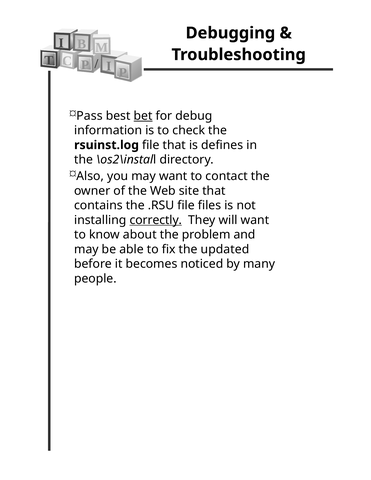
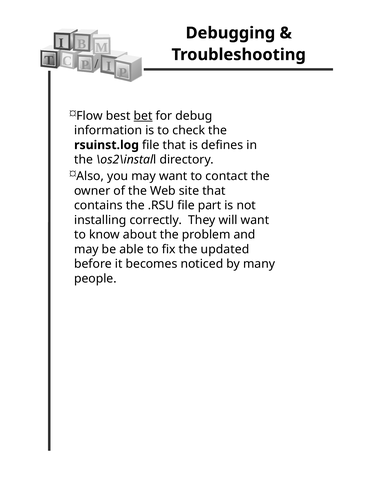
Pass: Pass -> Flow (90, 116)
files: files -> part (210, 205)
correctly underline: present -> none (156, 220)
